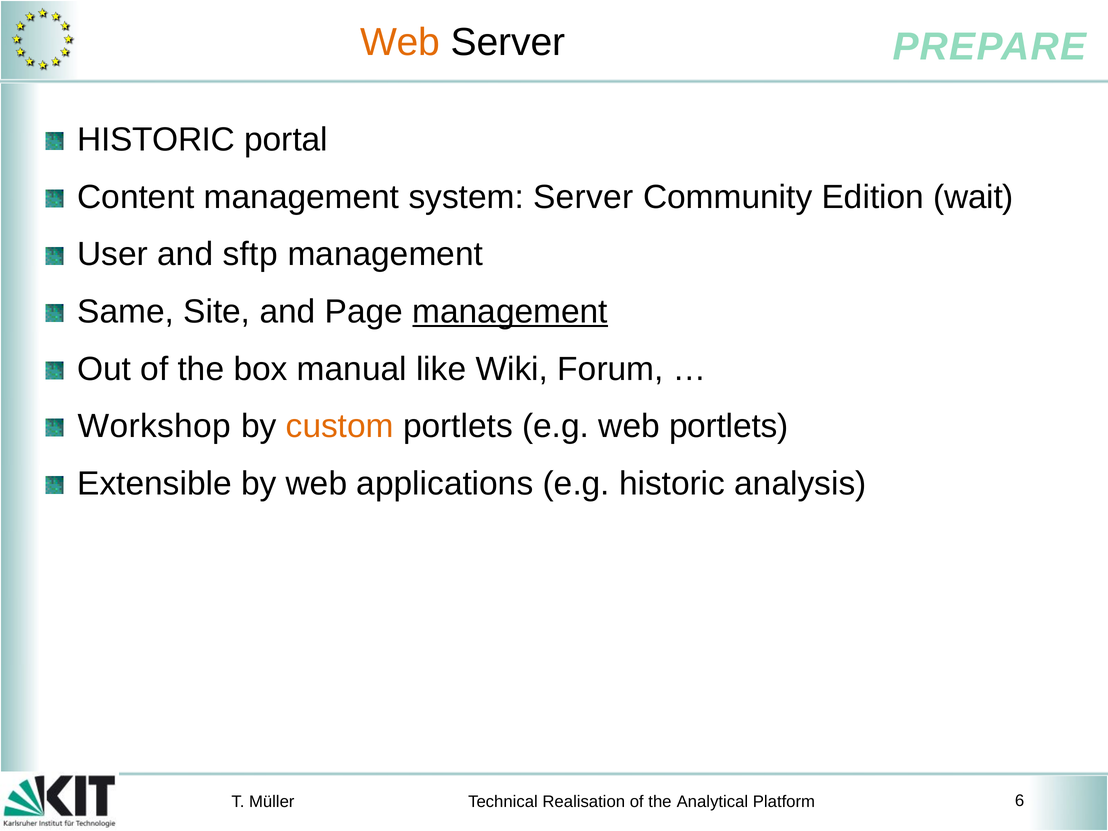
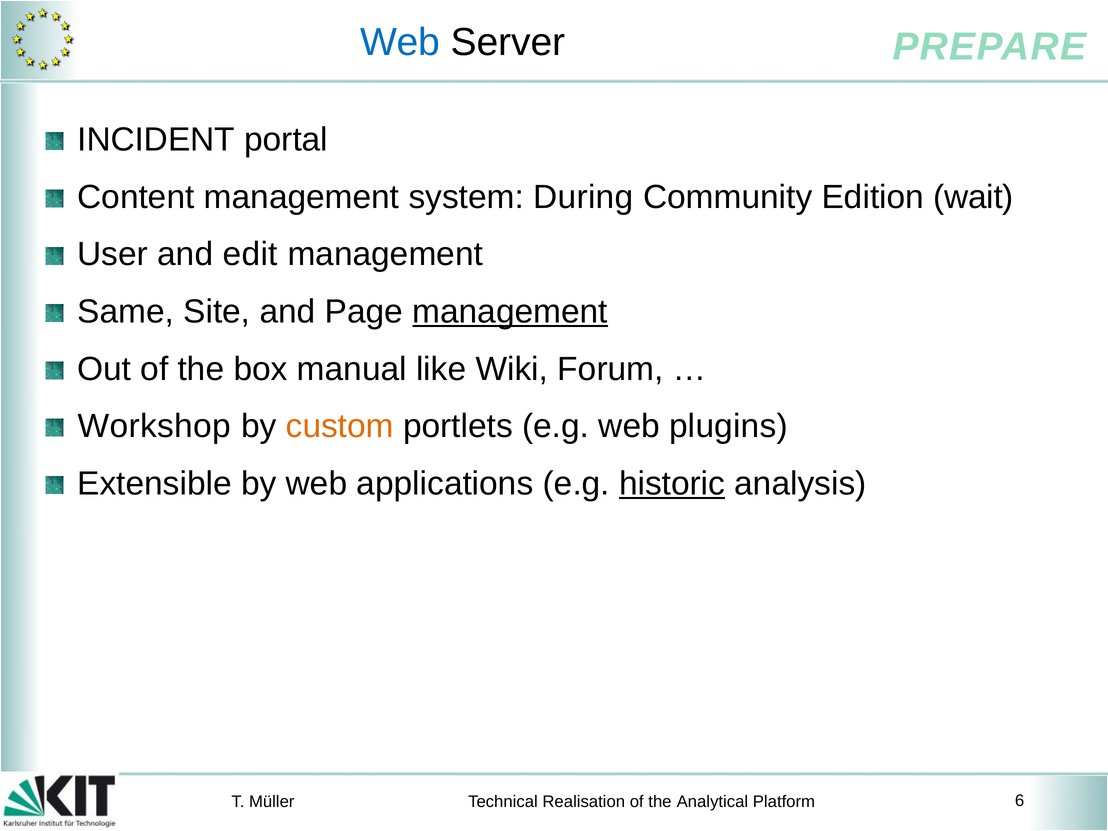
Web colour: orange -> blue (400, 43)
HISTORIC: HISTORIC -> INCIDENT (156, 140)
system Server: Server -> During (583, 197)
sftp: sftp -> edit (250, 254)
web portlets: portlets -> plugins (729, 426)
historic underline: none -> present (672, 484)
